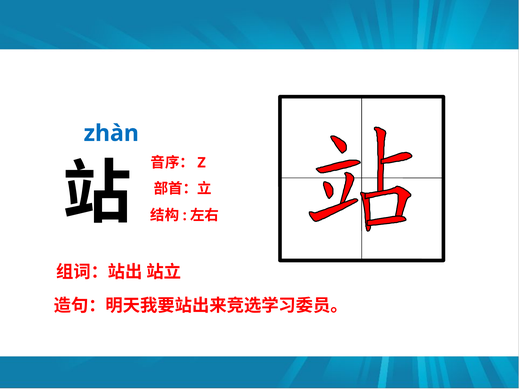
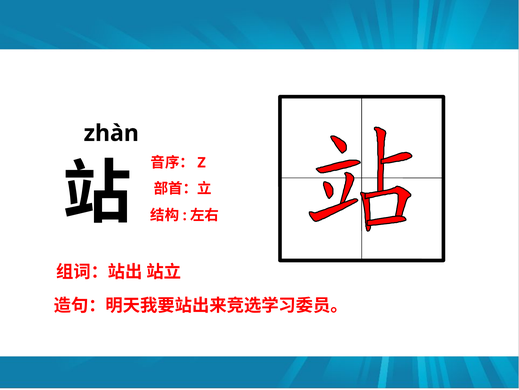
zhàn colour: blue -> black (111, 133)
